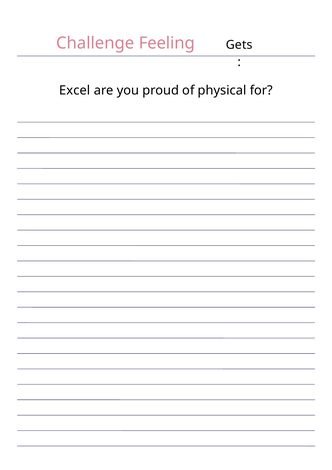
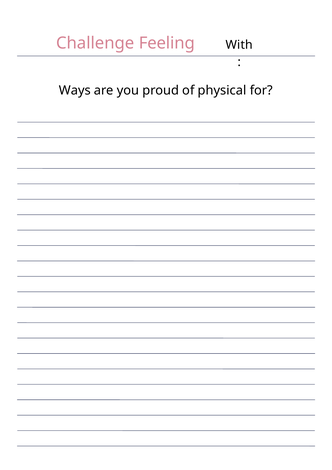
Gets: Gets -> With (239, 45)
Excel: Excel -> Ways (75, 90)
